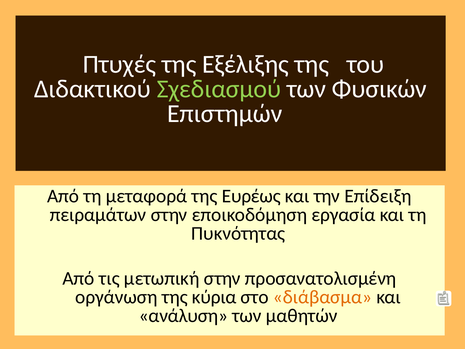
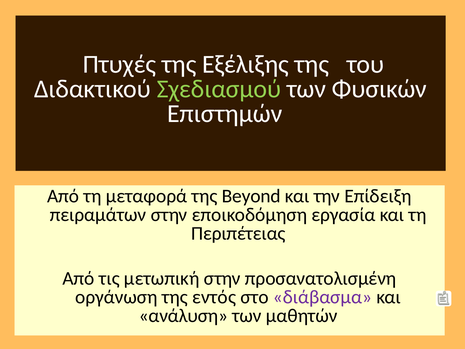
Ευρέως: Ευρέως -> Beyond (251, 196)
Πυκνότητας: Πυκνότητας -> Περιπέτειας (238, 233)
κύρια: κύρια -> εντός (214, 297)
διάβασμα colour: orange -> purple (322, 297)
